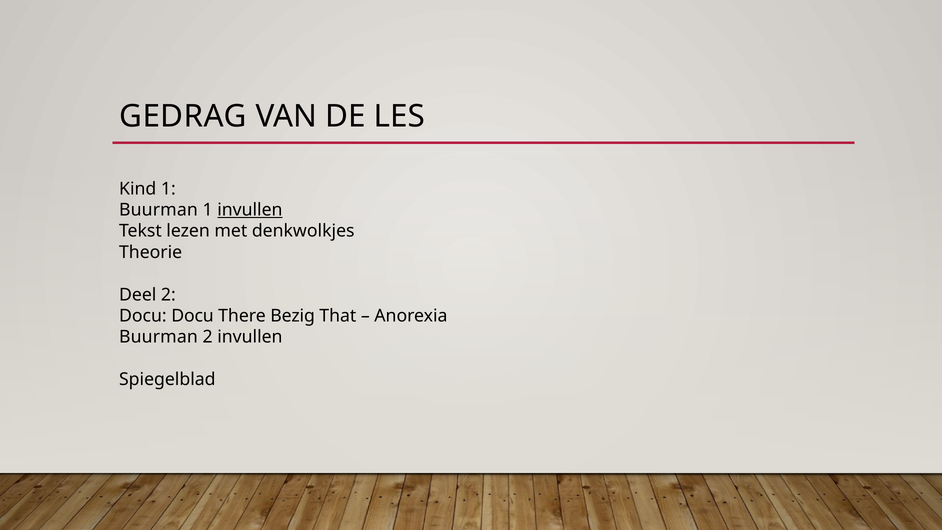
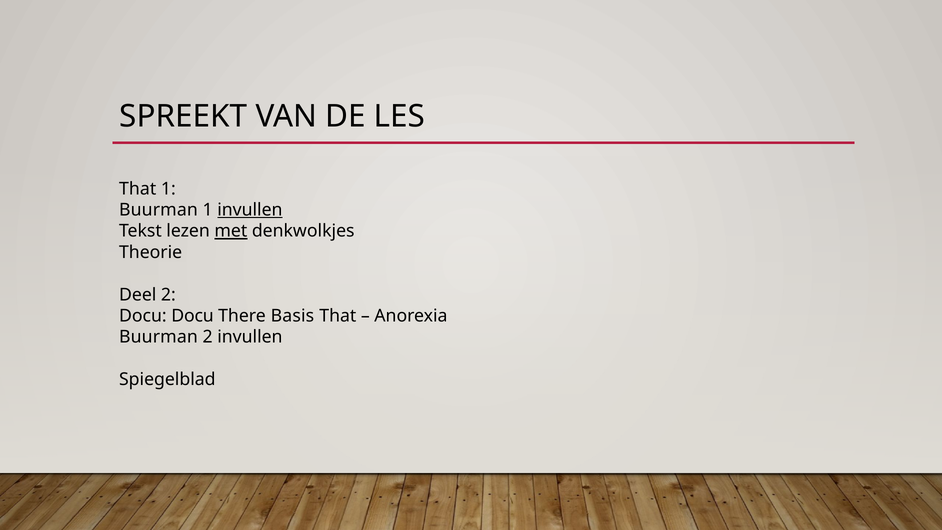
GEDRAG: GEDRAG -> SPREEKT (183, 116)
Kind: Kind -> That (138, 189)
met underline: none -> present (231, 231)
Bezig: Bezig -> Basis (292, 316)
